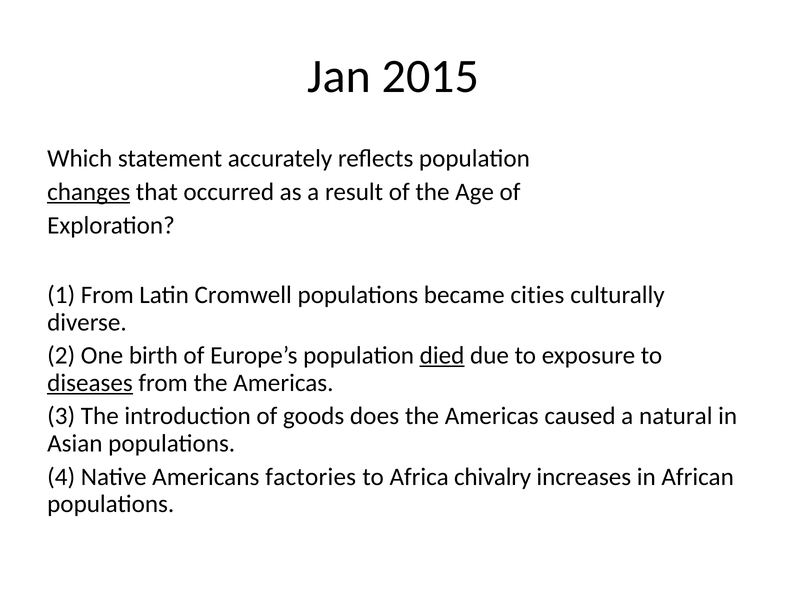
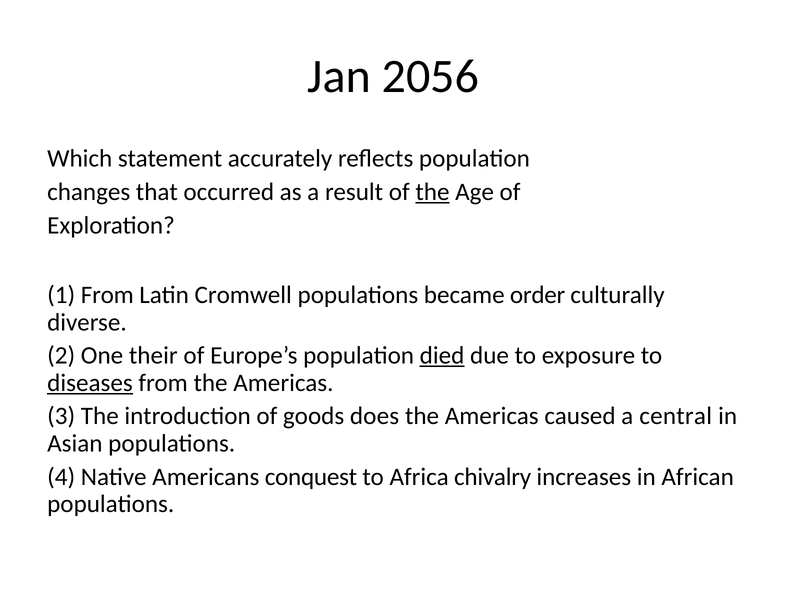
2015: 2015 -> 2056 (430, 76)
changes underline: present -> none (89, 192)
the underline: none -> present (432, 192)
cities: cities -> order (538, 295)
birth: birth -> their (153, 356)
natural: natural -> central (676, 416)
factories: factories -> conquest (311, 477)
